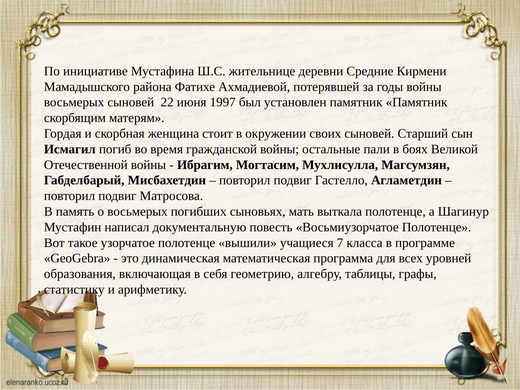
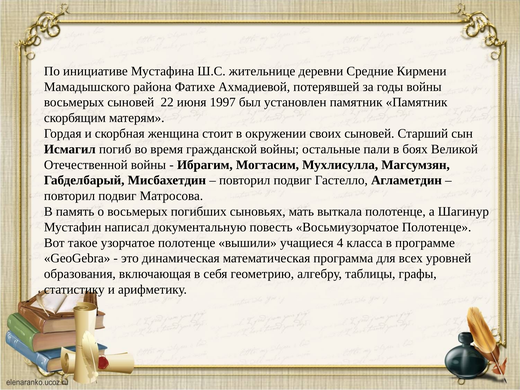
7: 7 -> 4 (340, 243)
